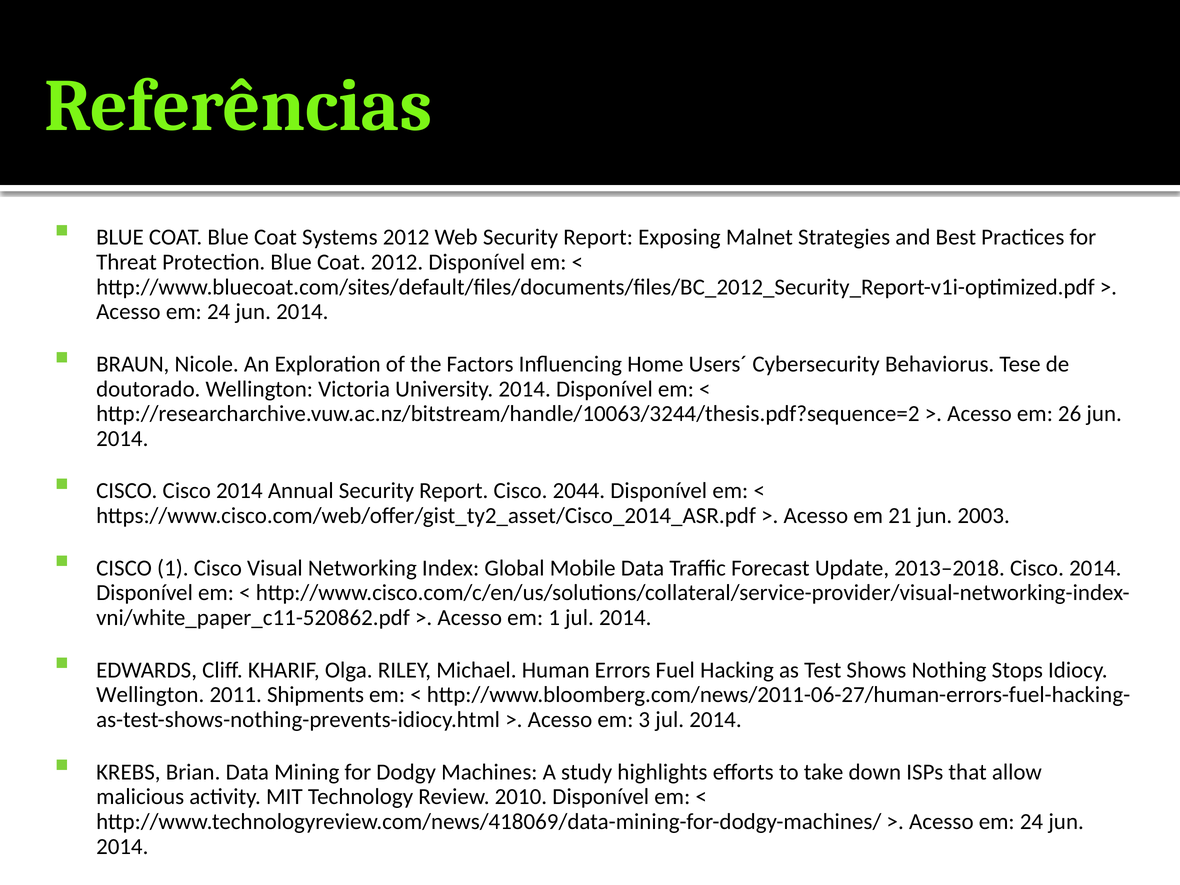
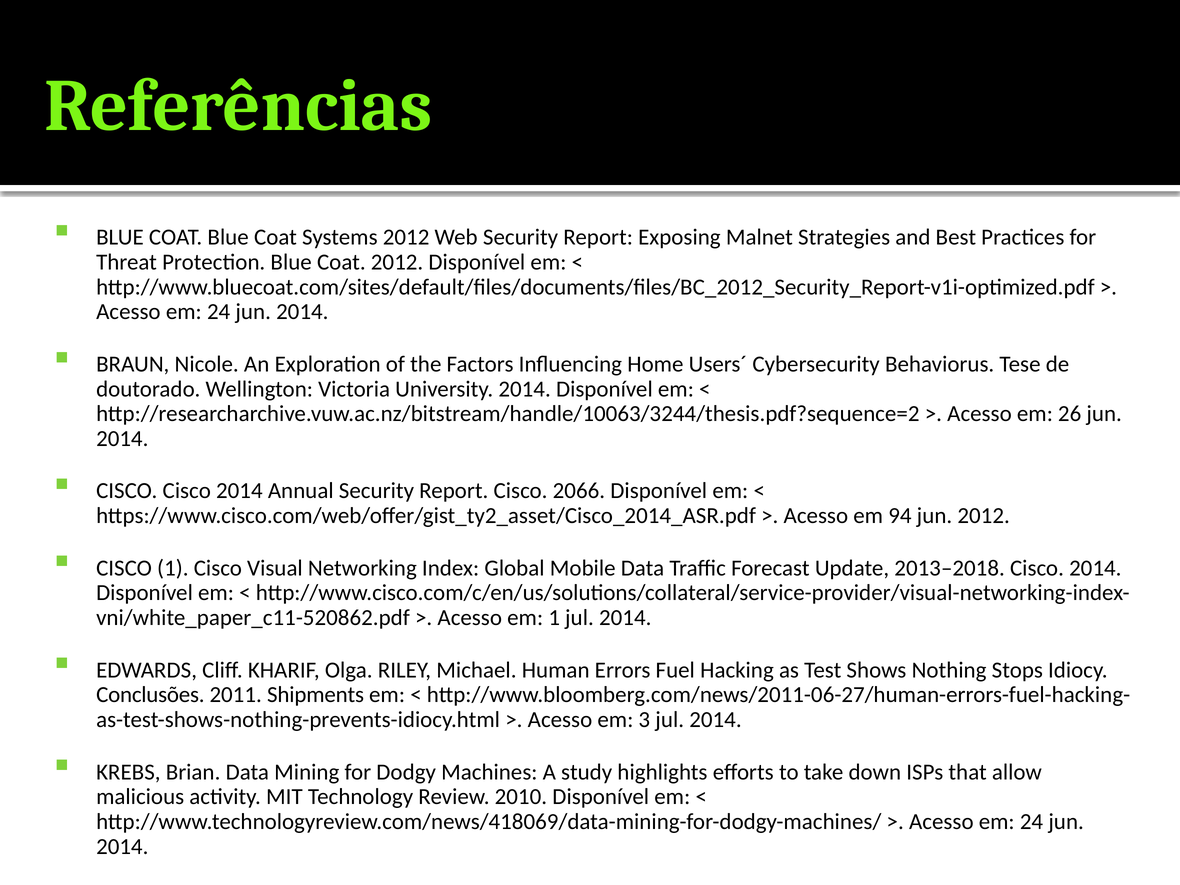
2044: 2044 -> 2066 (579, 491)
21: 21 -> 94 (900, 516)
jun 2003: 2003 -> 2012 (984, 516)
Wellington: Wellington -> Conclusões (150, 695)
